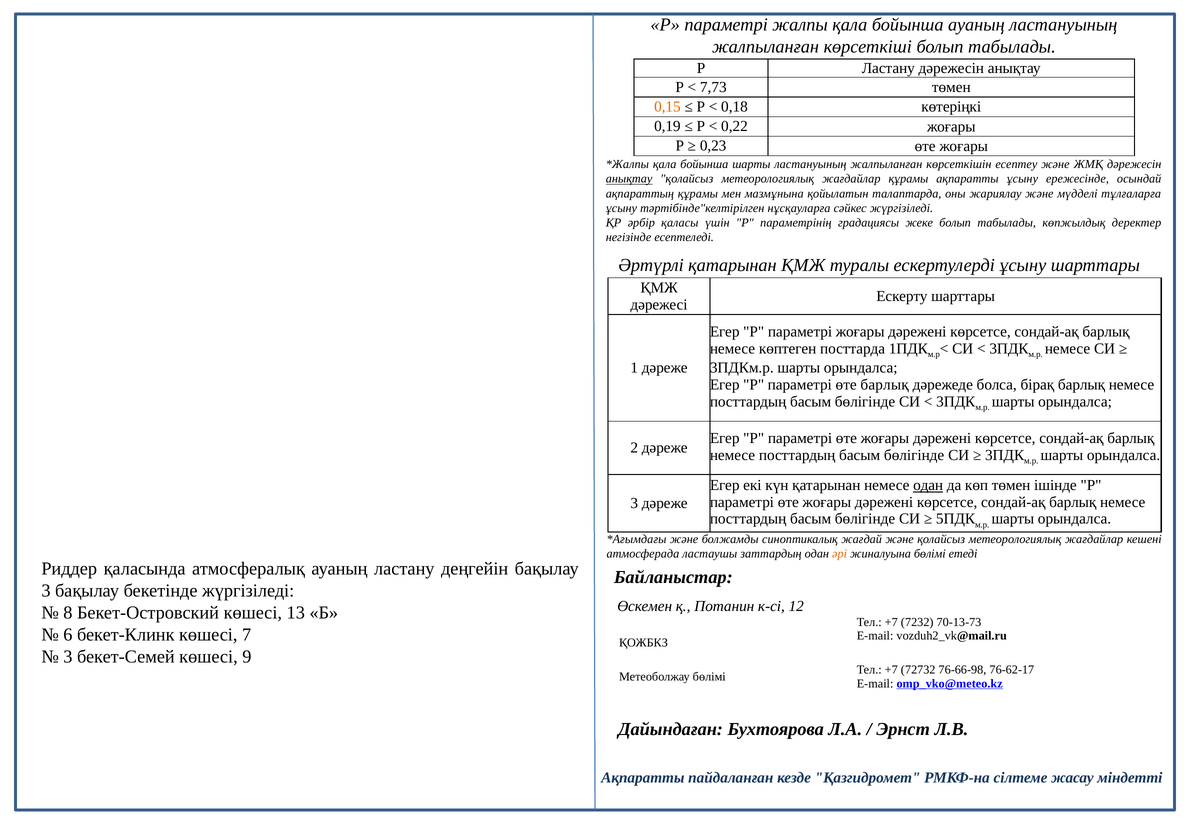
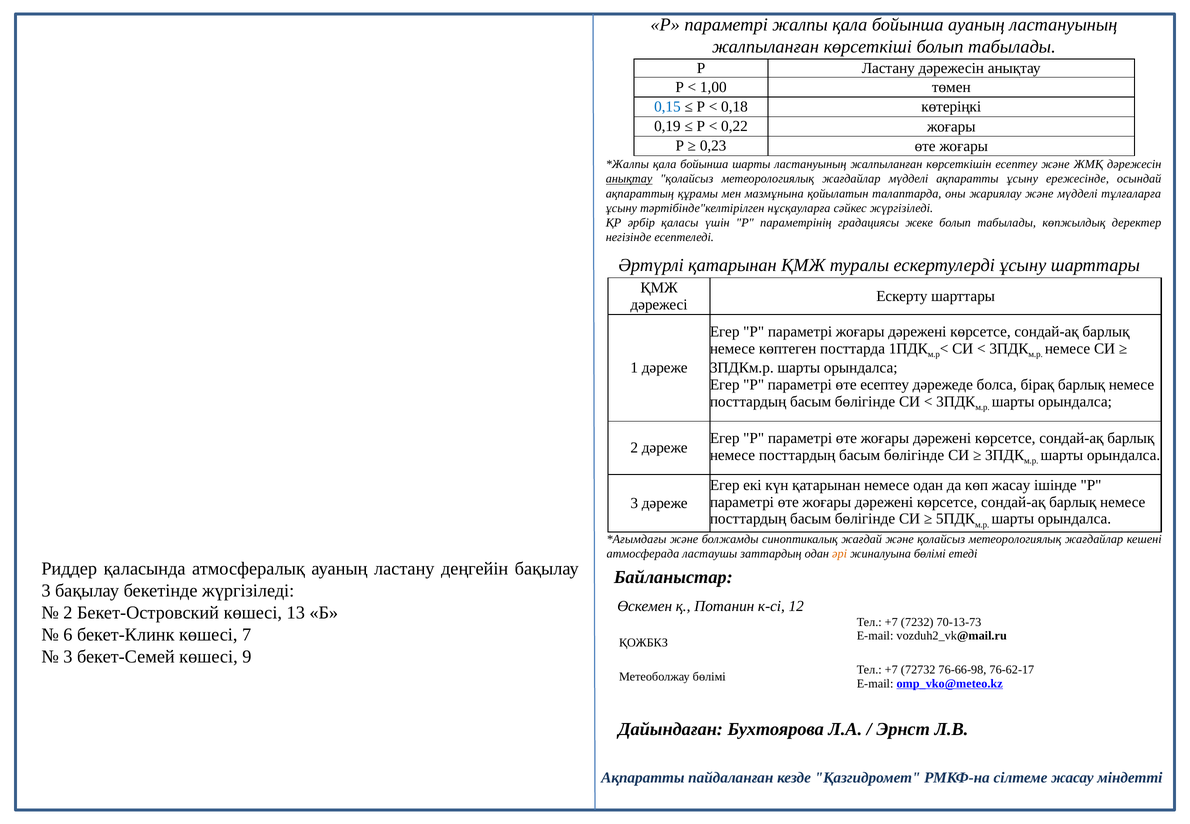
7,73: 7,73 -> 1,00 (713, 87)
0,15 colour: orange -> blue (667, 107)
жағдайлар құрамы: құрамы -> мүдделі (908, 179)
өте барлық: барлық -> есептеу (885, 385)
одан underline: present -> none (928, 485)
көп төмен: төмен -> жасау (1011, 485)
8: 8 -> 2 (68, 613)
